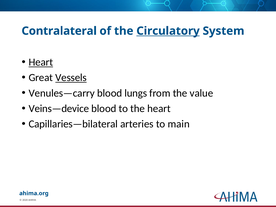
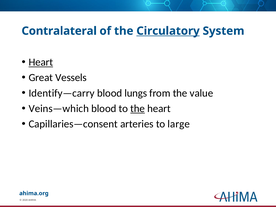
Vessels underline: present -> none (71, 78)
Venules—carry: Venules—carry -> Identify—carry (62, 93)
Veins—device: Veins—device -> Veins—which (59, 109)
the underline: none -> present (138, 109)
Capillaries—bilateral: Capillaries—bilateral -> Capillaries—consent (73, 124)
main: main -> large (179, 124)
